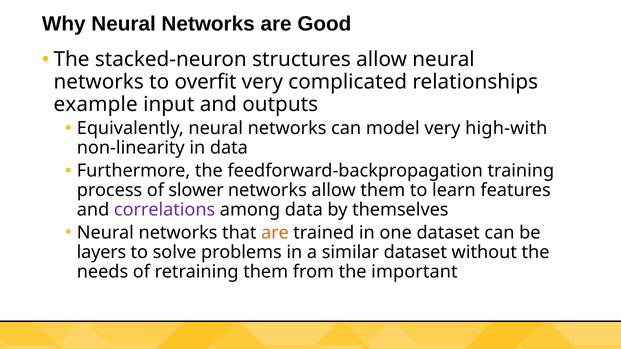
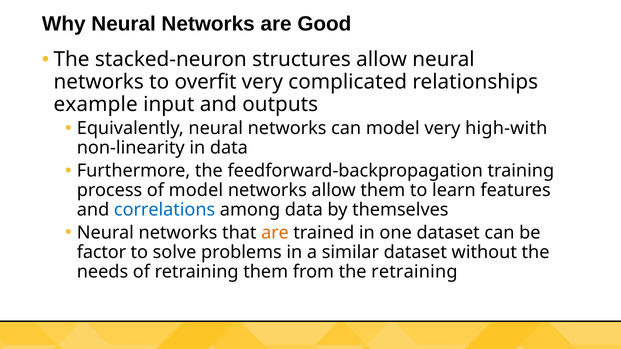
of slower: slower -> model (196, 190)
correlations colour: purple -> blue (165, 210)
layers: layers -> factor (101, 252)
the important: important -> retraining (414, 272)
